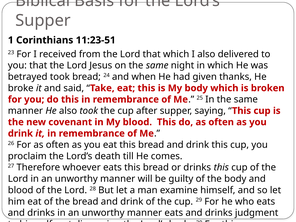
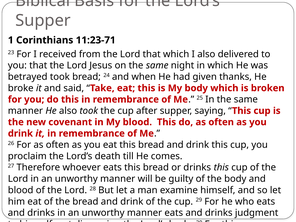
11:23-51: 11:23-51 -> 11:23-71 (96, 40)
